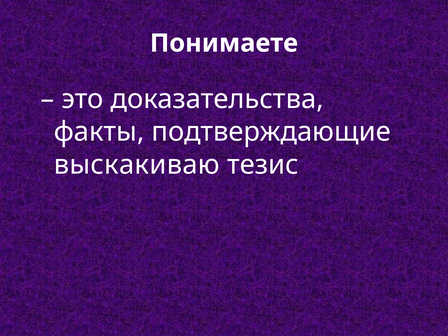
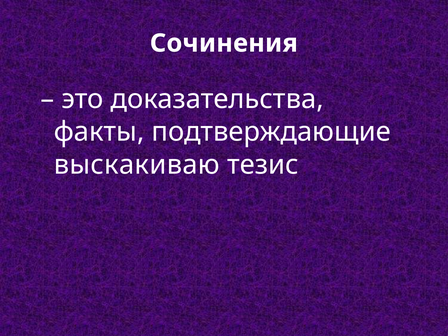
Понимаете: Понимаете -> Сочинения (224, 43)
